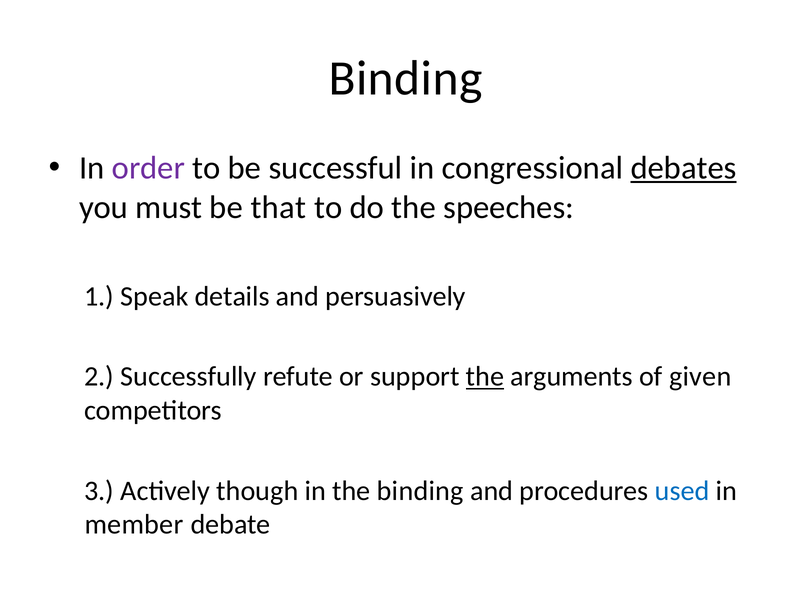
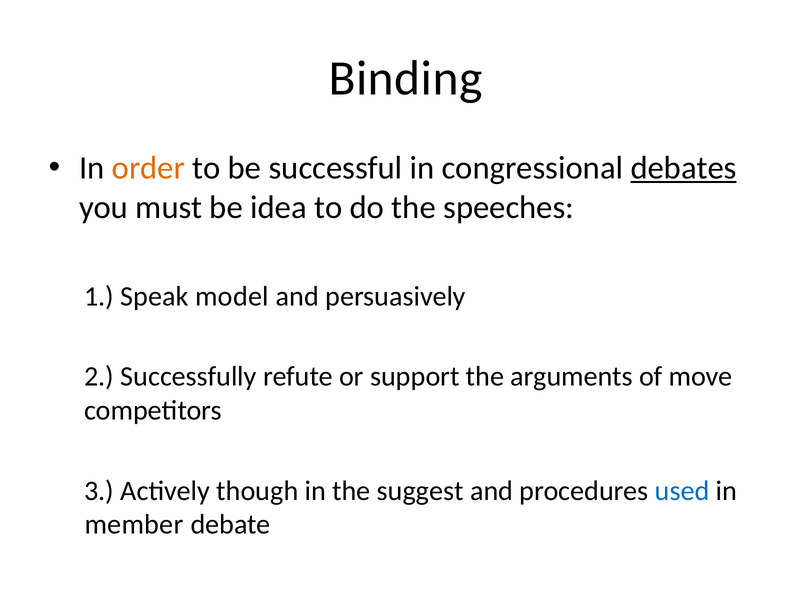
order colour: purple -> orange (148, 168)
that: that -> idea (279, 207)
details: details -> model (232, 296)
the underline: present -> none (485, 377)
given: given -> move (701, 377)
the binding: binding -> suggest (420, 491)
